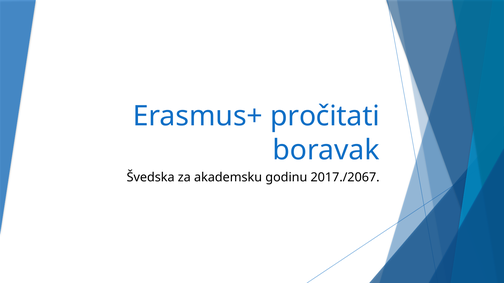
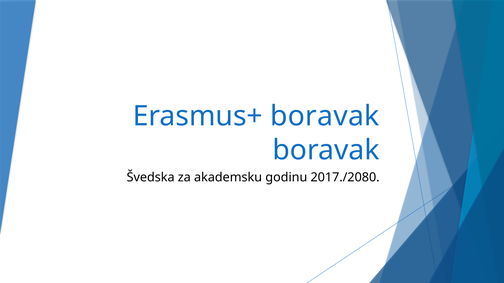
Erasmus+ pročitati: pročitati -> boravak (325, 116)
2017./2067: 2017./2067 -> 2017./2080 (345, 178)
